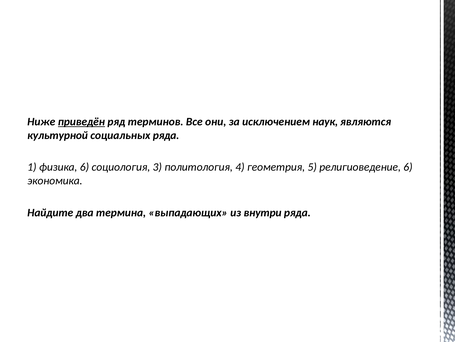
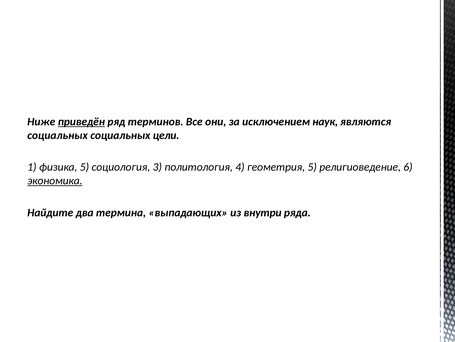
культурной: культурной -> социальных (58, 135)
социальных ряда: ряда -> цели (166, 135)
физика 6: 6 -> 5 (84, 167)
экономика underline: none -> present (55, 181)
